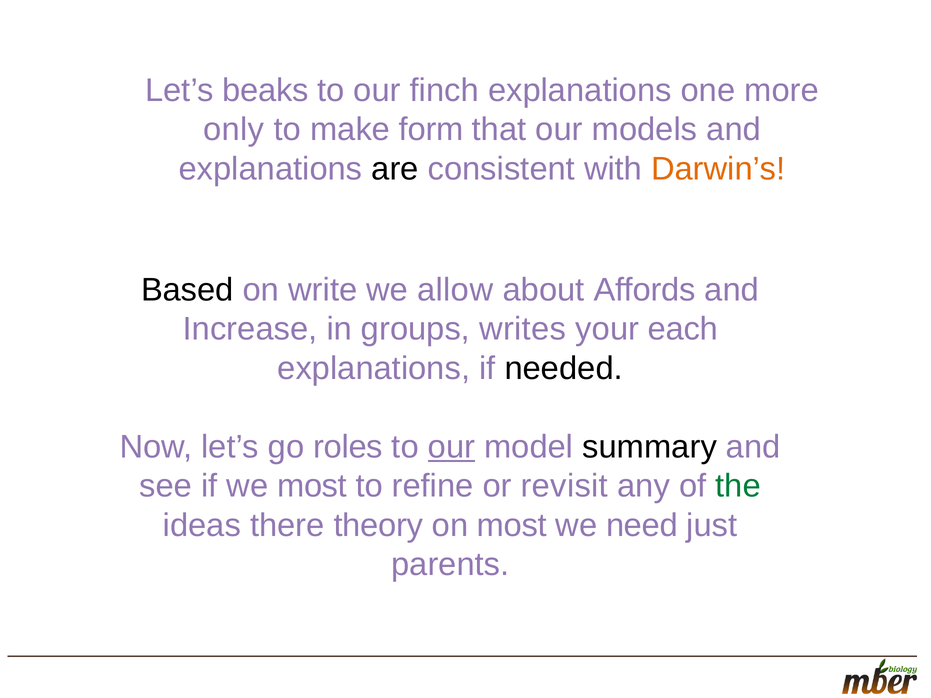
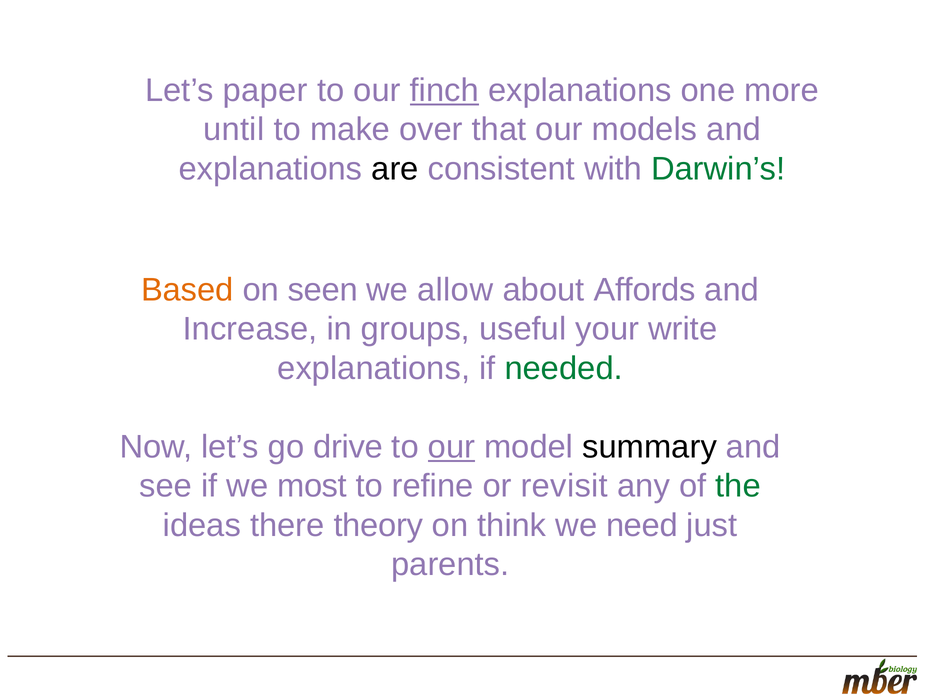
beaks: beaks -> paper (265, 90)
finch underline: none -> present (444, 90)
only: only -> until (234, 130)
form: form -> over (431, 130)
Darwin’s colour: orange -> green (718, 169)
Based colour: black -> orange (187, 290)
write: write -> seen (323, 290)
writes: writes -> useful (523, 329)
each: each -> write (683, 329)
needed colour: black -> green (564, 368)
roles: roles -> drive (348, 447)
on most: most -> think (512, 525)
